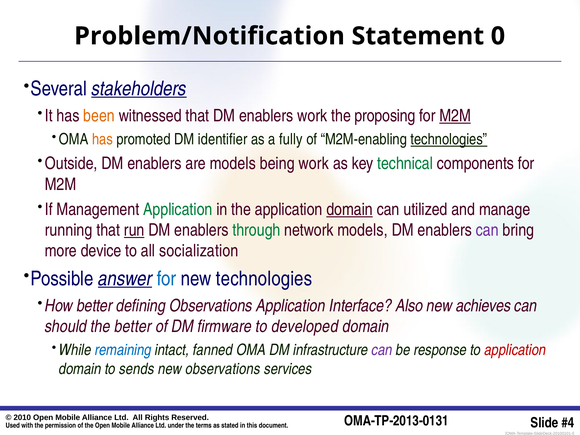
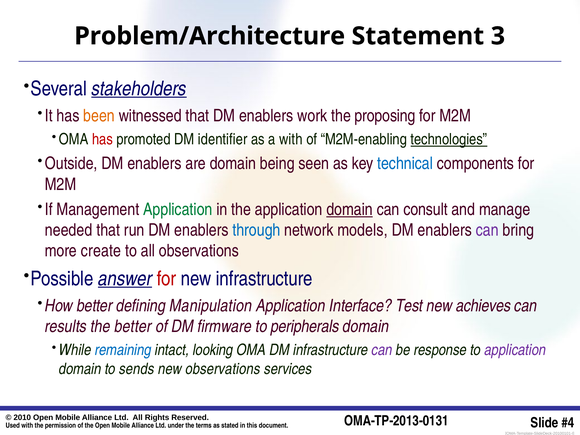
Problem/Notification: Problem/Notification -> Problem/Architecture (210, 36)
0: 0 -> 3 (498, 36)
M2M underline: present -> none (455, 116)
has colour: orange -> red (102, 139)
a fully: fully -> with (291, 139)
are models: models -> domain (233, 164)
being work: work -> seen (314, 164)
technical colour: green -> blue (405, 164)
utilized: utilized -> consult (426, 209)
running: running -> needed (69, 230)
run underline: present -> none (134, 230)
through colour: green -> blue (256, 230)
device: device -> create (101, 251)
all socialization: socialization -> observations (199, 251)
for colour: blue -> red (166, 279)
new technologies: technologies -> infrastructure (264, 279)
defining Observations: Observations -> Manipulation (211, 306)
Also: Also -> Test (409, 306)
should: should -> results (66, 326)
developed: developed -> peripherals (305, 326)
fanned: fanned -> looking (213, 350)
application colour: red -> purple (515, 350)
